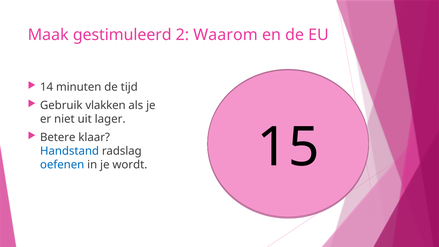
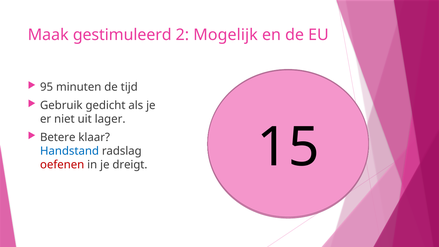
Waarom: Waarom -> Mogelijk (226, 35)
14: 14 -> 95 (47, 87)
vlakken: vlakken -> gedicht (105, 105)
oefenen colour: blue -> red (62, 165)
wordt: wordt -> dreigt (130, 165)
